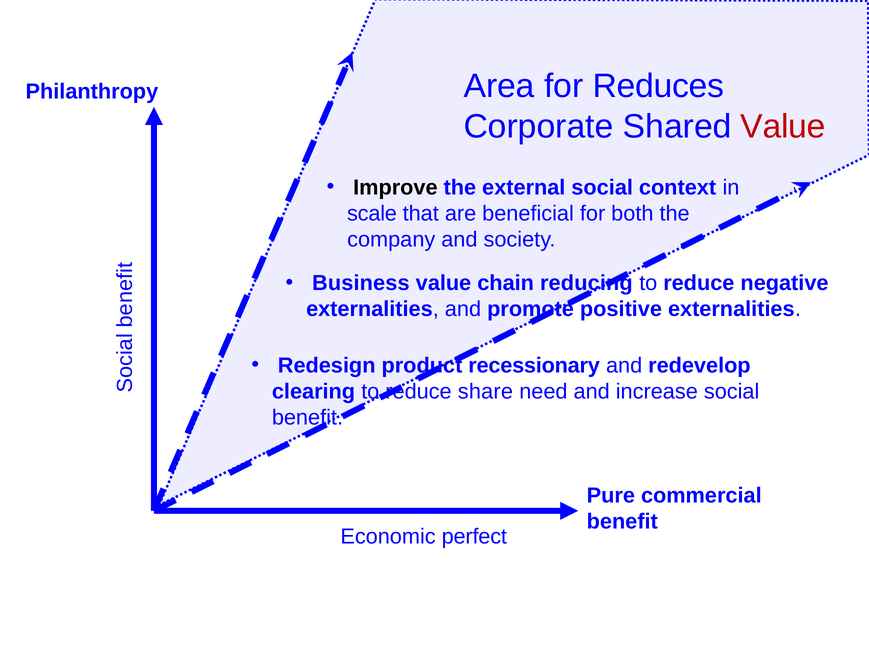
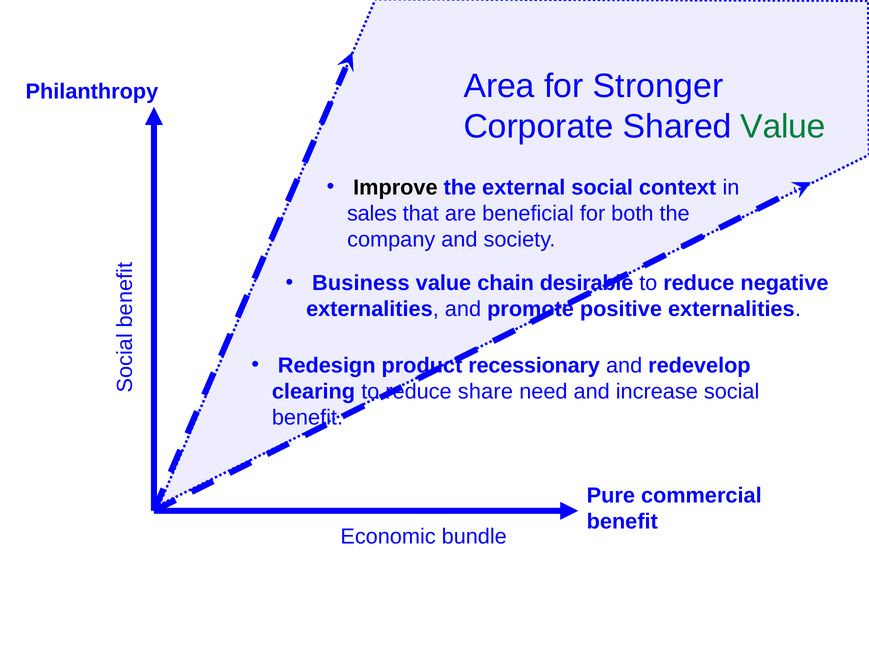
Reduces: Reduces -> Stronger (658, 86)
Value colour: red -> green (783, 126)
scale: scale -> sales (372, 213)
reducing: reducing -> desirable (587, 283)
perfect: perfect -> bundle (474, 536)
